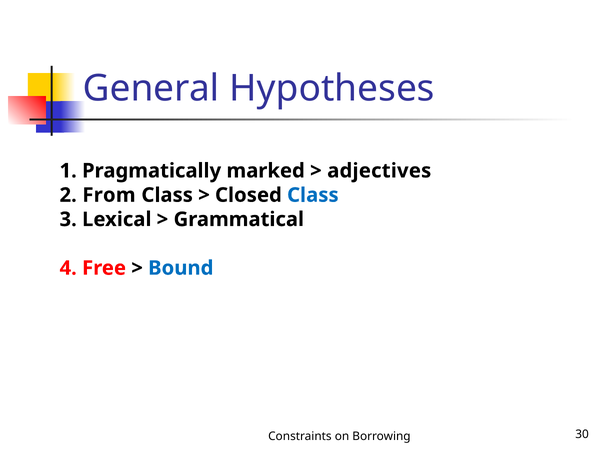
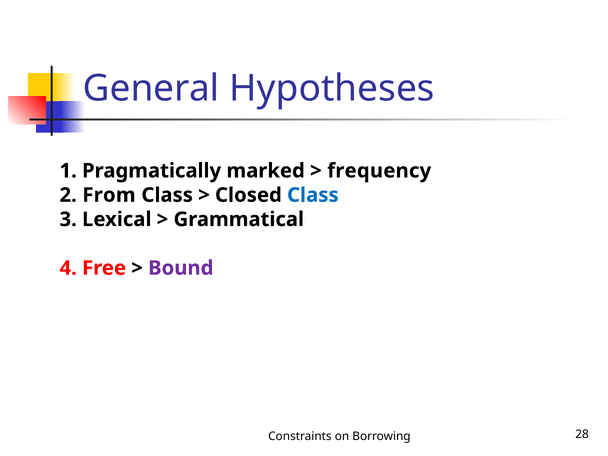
adjectives: adjectives -> frequency (379, 171)
Bound colour: blue -> purple (181, 268)
30: 30 -> 28 (582, 434)
